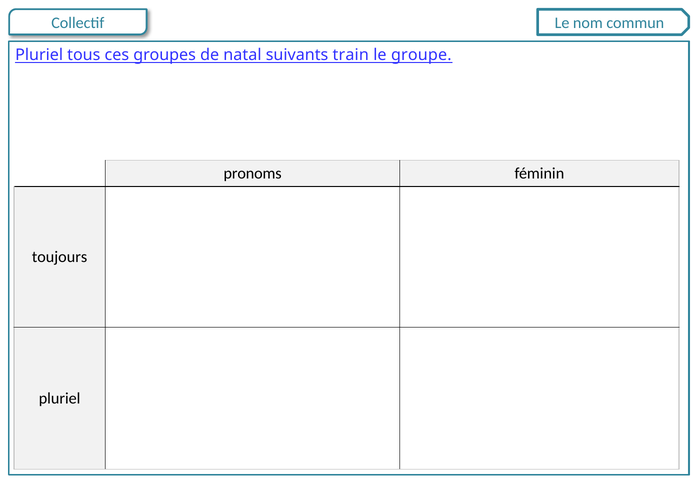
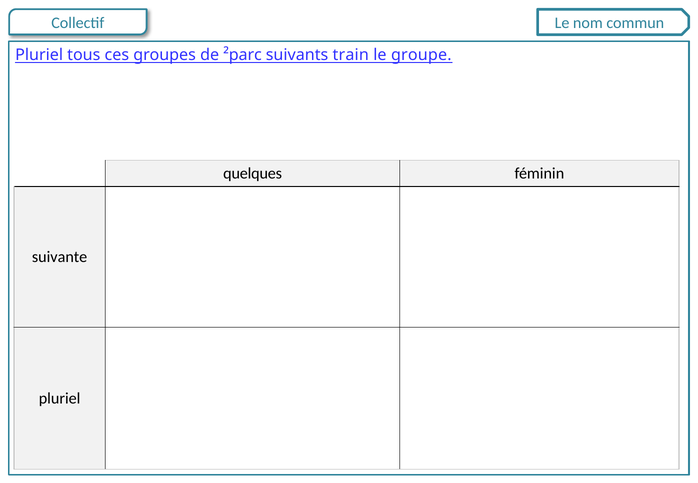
natal: natal -> ²parc (243, 55)
pronoms: pronoms -> quelques (253, 174)
toujours: toujours -> suivante (60, 257)
